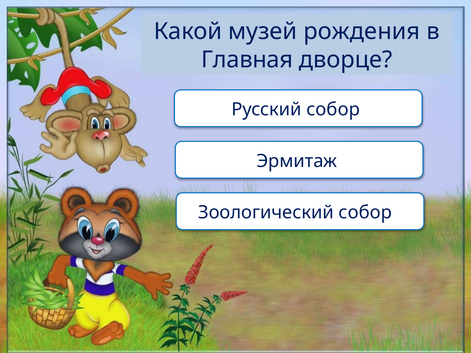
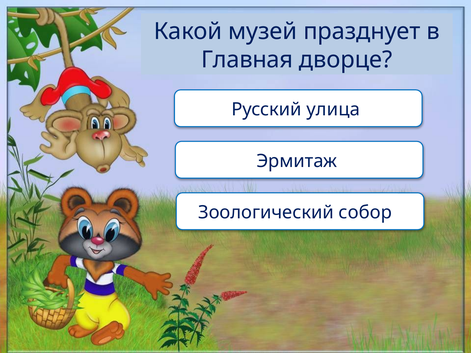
рождения: рождения -> празднует (362, 32)
Русский собор: собор -> улица (333, 110)
